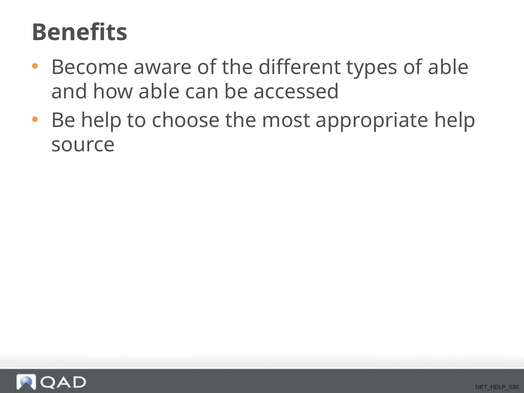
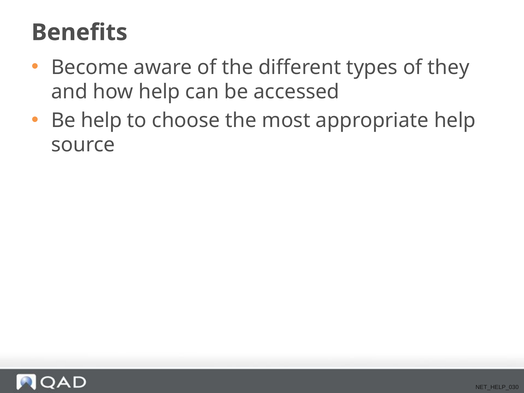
of able: able -> they (449, 67)
how able: able -> help (159, 92)
